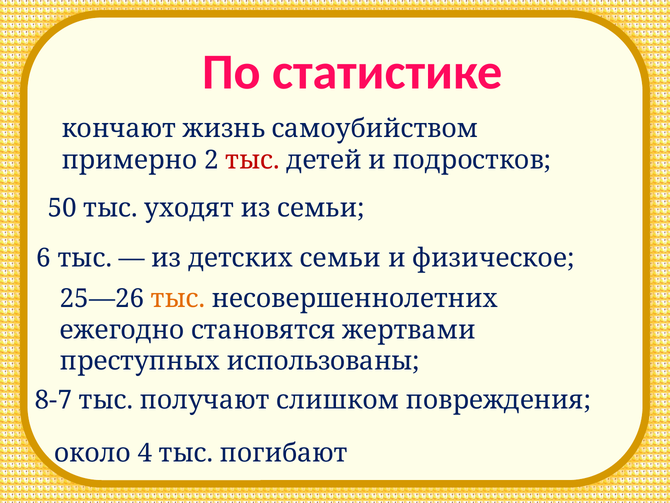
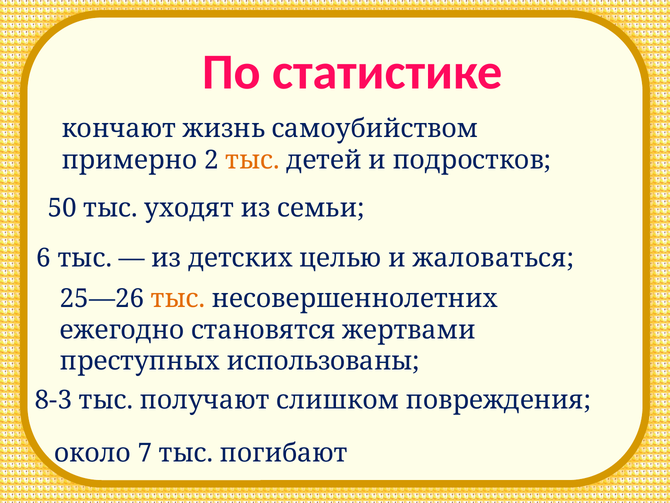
тыс colour: red -> orange (253, 160)
детских семьи: семьи -> целью (340, 258)
физическое: физическое -> жаловаться (493, 258)
8-7: 8-7 -> 8-3 (54, 400)
4: 4 -> 7 (145, 453)
